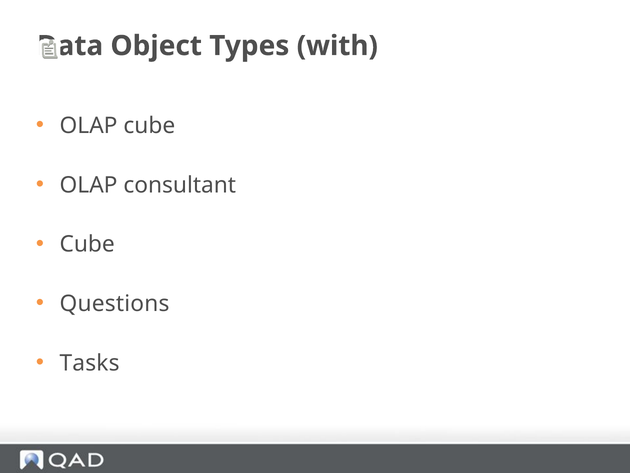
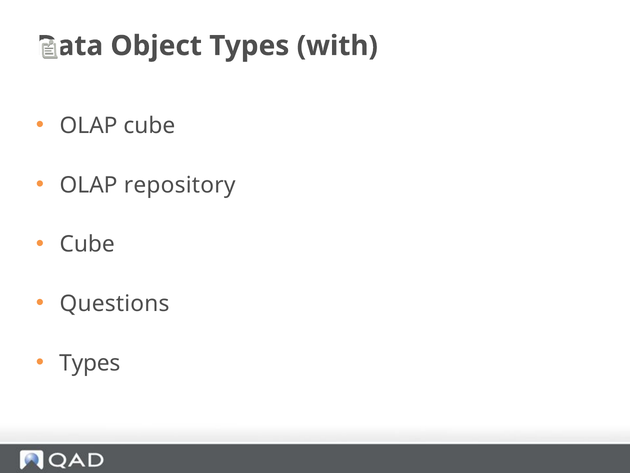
consultant: consultant -> repository (180, 185)
Tasks: Tasks -> Types (90, 363)
